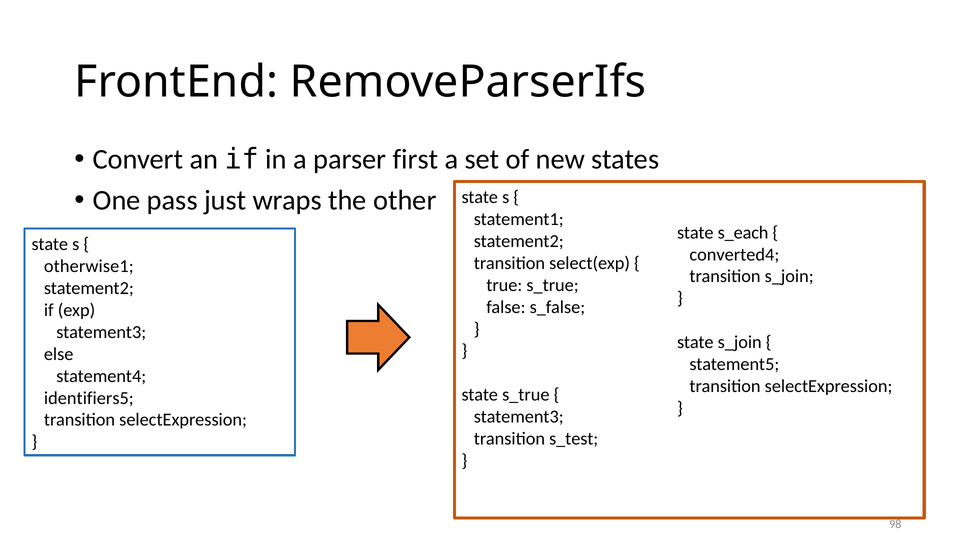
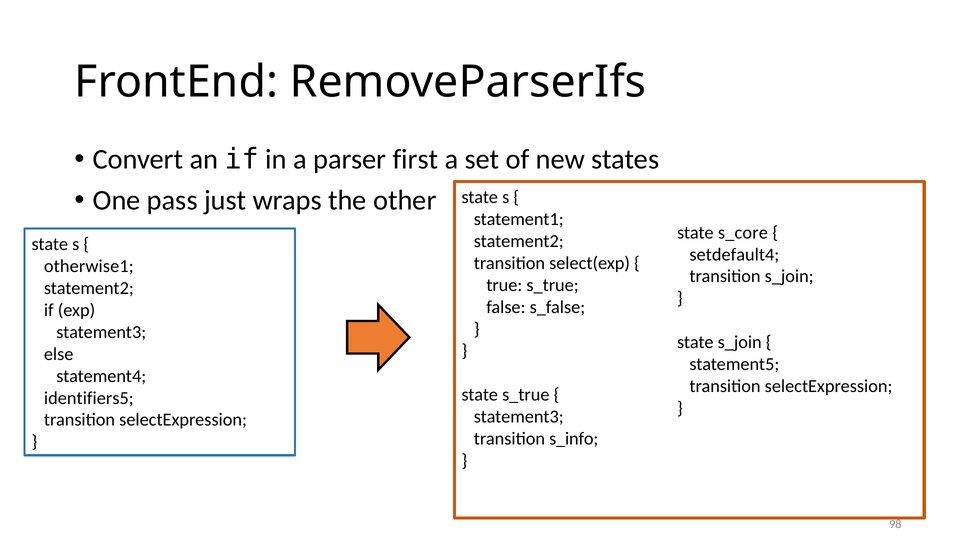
s_each: s_each -> s_core (743, 233)
converted4: converted4 -> setdefault4 (734, 254)
s_test: s_test -> s_info (574, 439)
